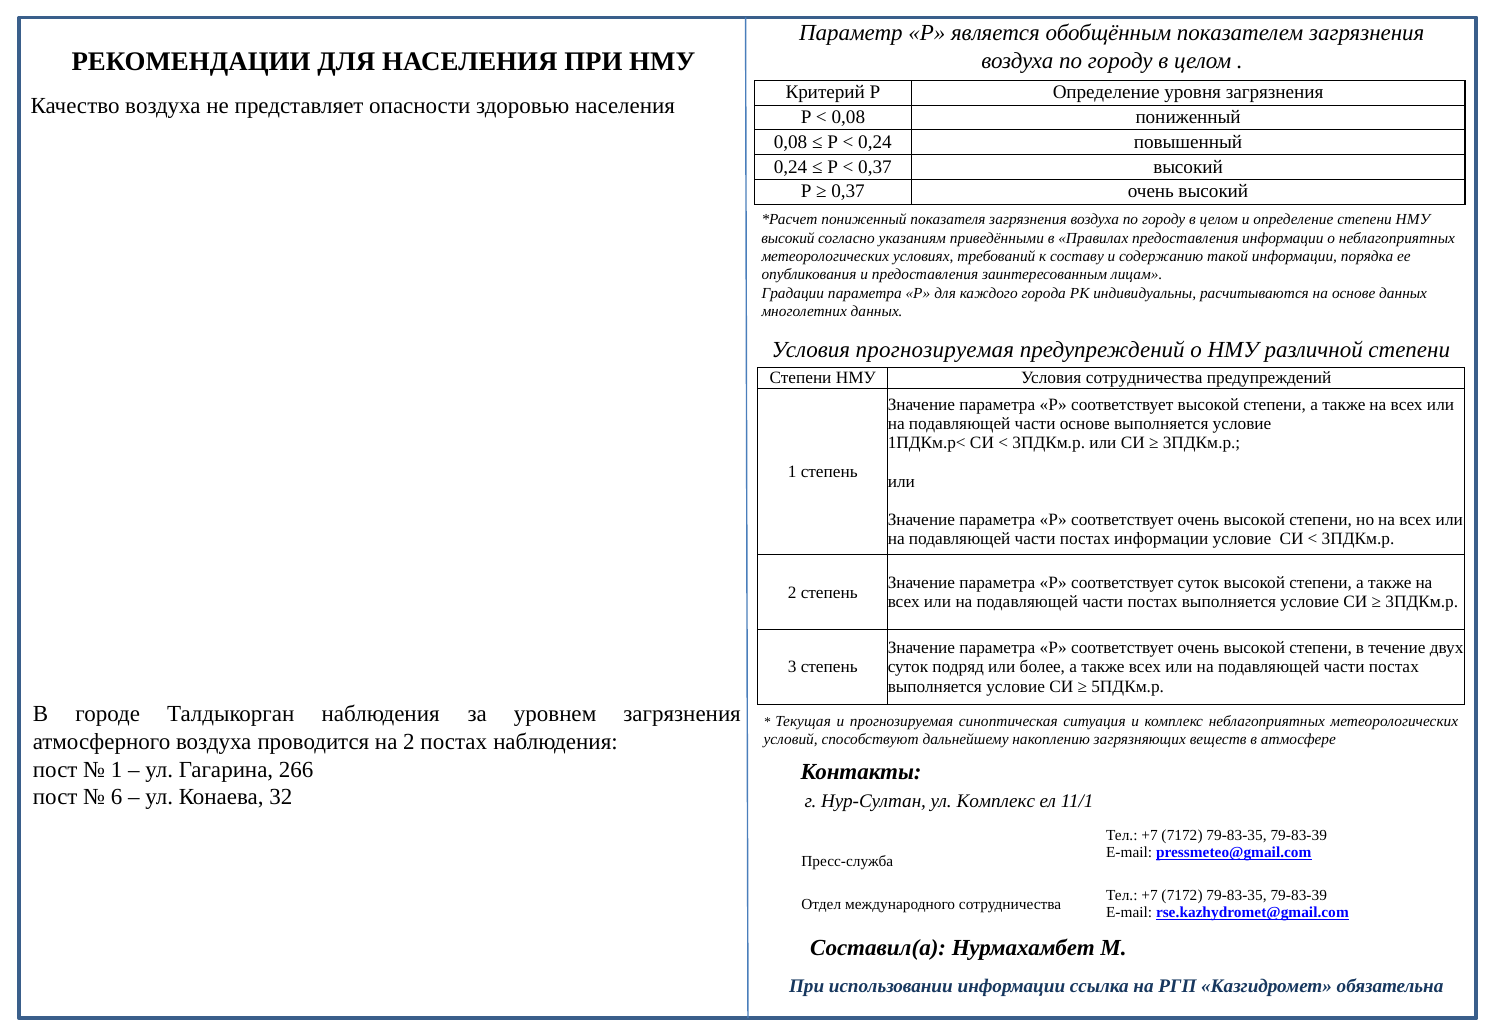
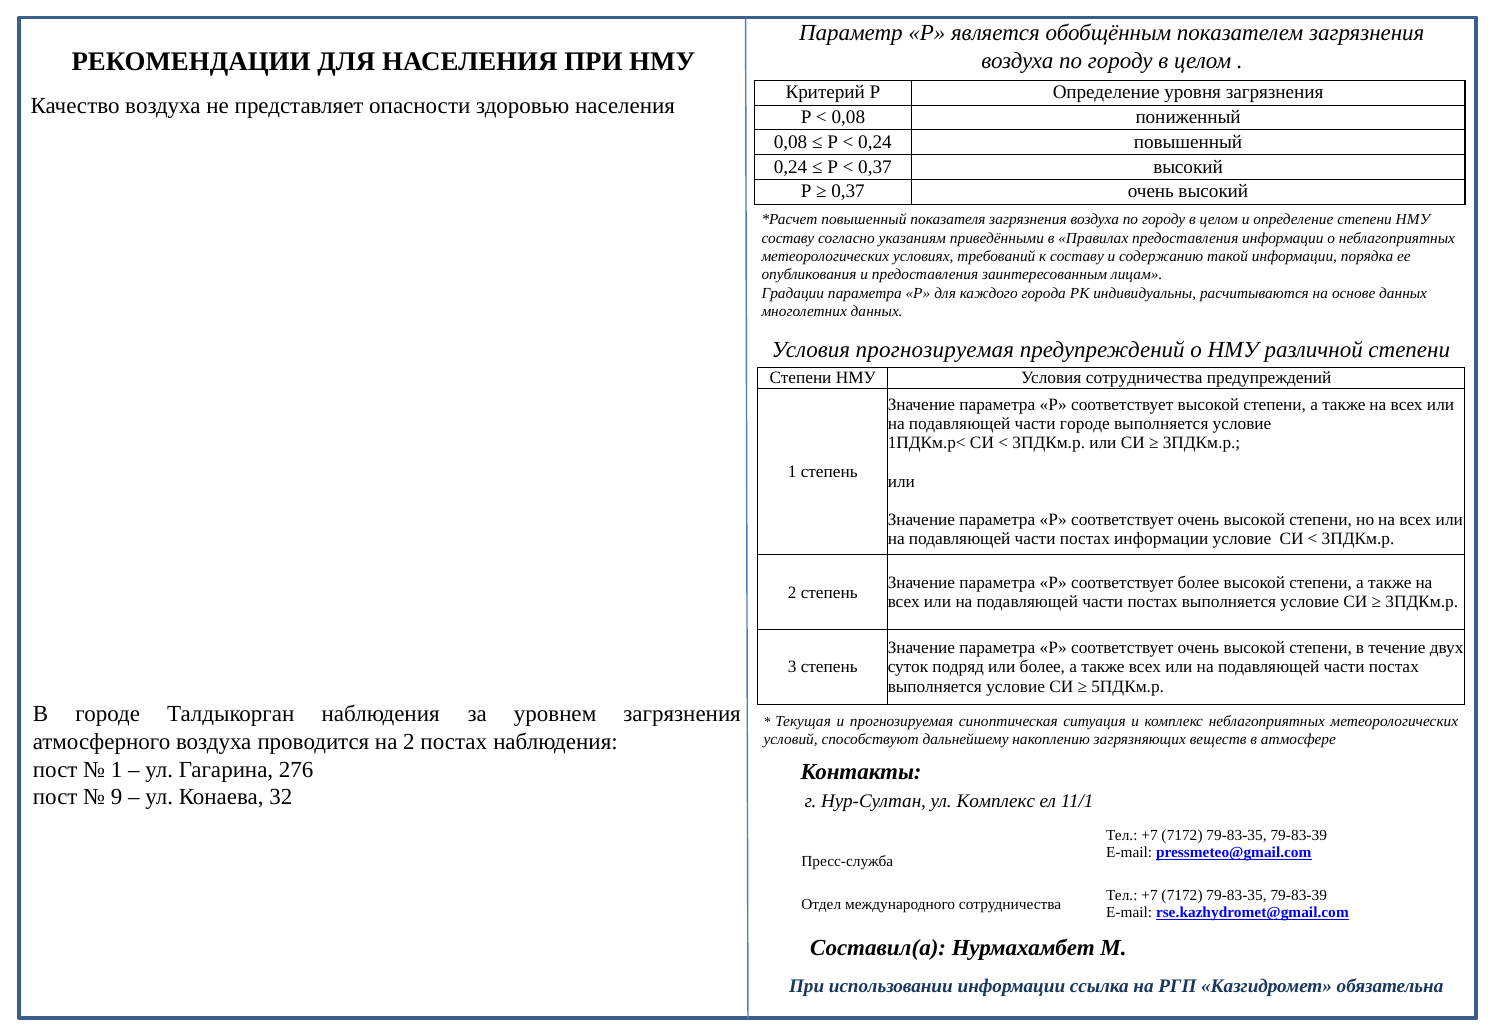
пониженный: пониженный -> повышенный (864, 220)
высокий: высокий -> составу (788, 238)
части основе: основе -> городе (1085, 424)
соответствует суток: суток -> более (1198, 583)
266: 266 -> 276 (296, 769)
6: 6 -> 9 (117, 797)
